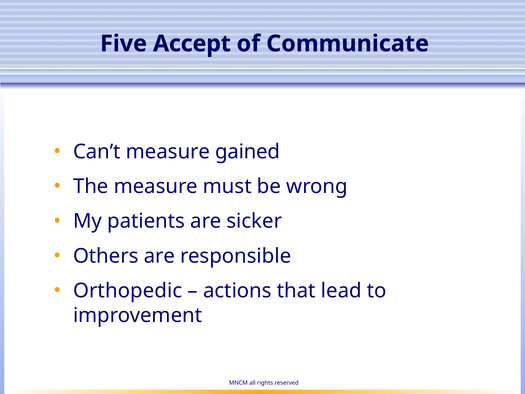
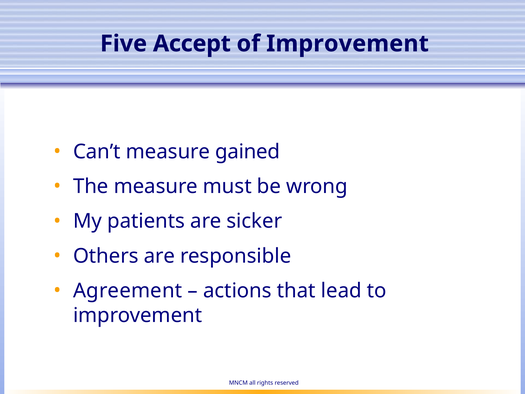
of Communicate: Communicate -> Improvement (348, 44)
Orthopedic: Orthopedic -> Agreement (128, 291)
